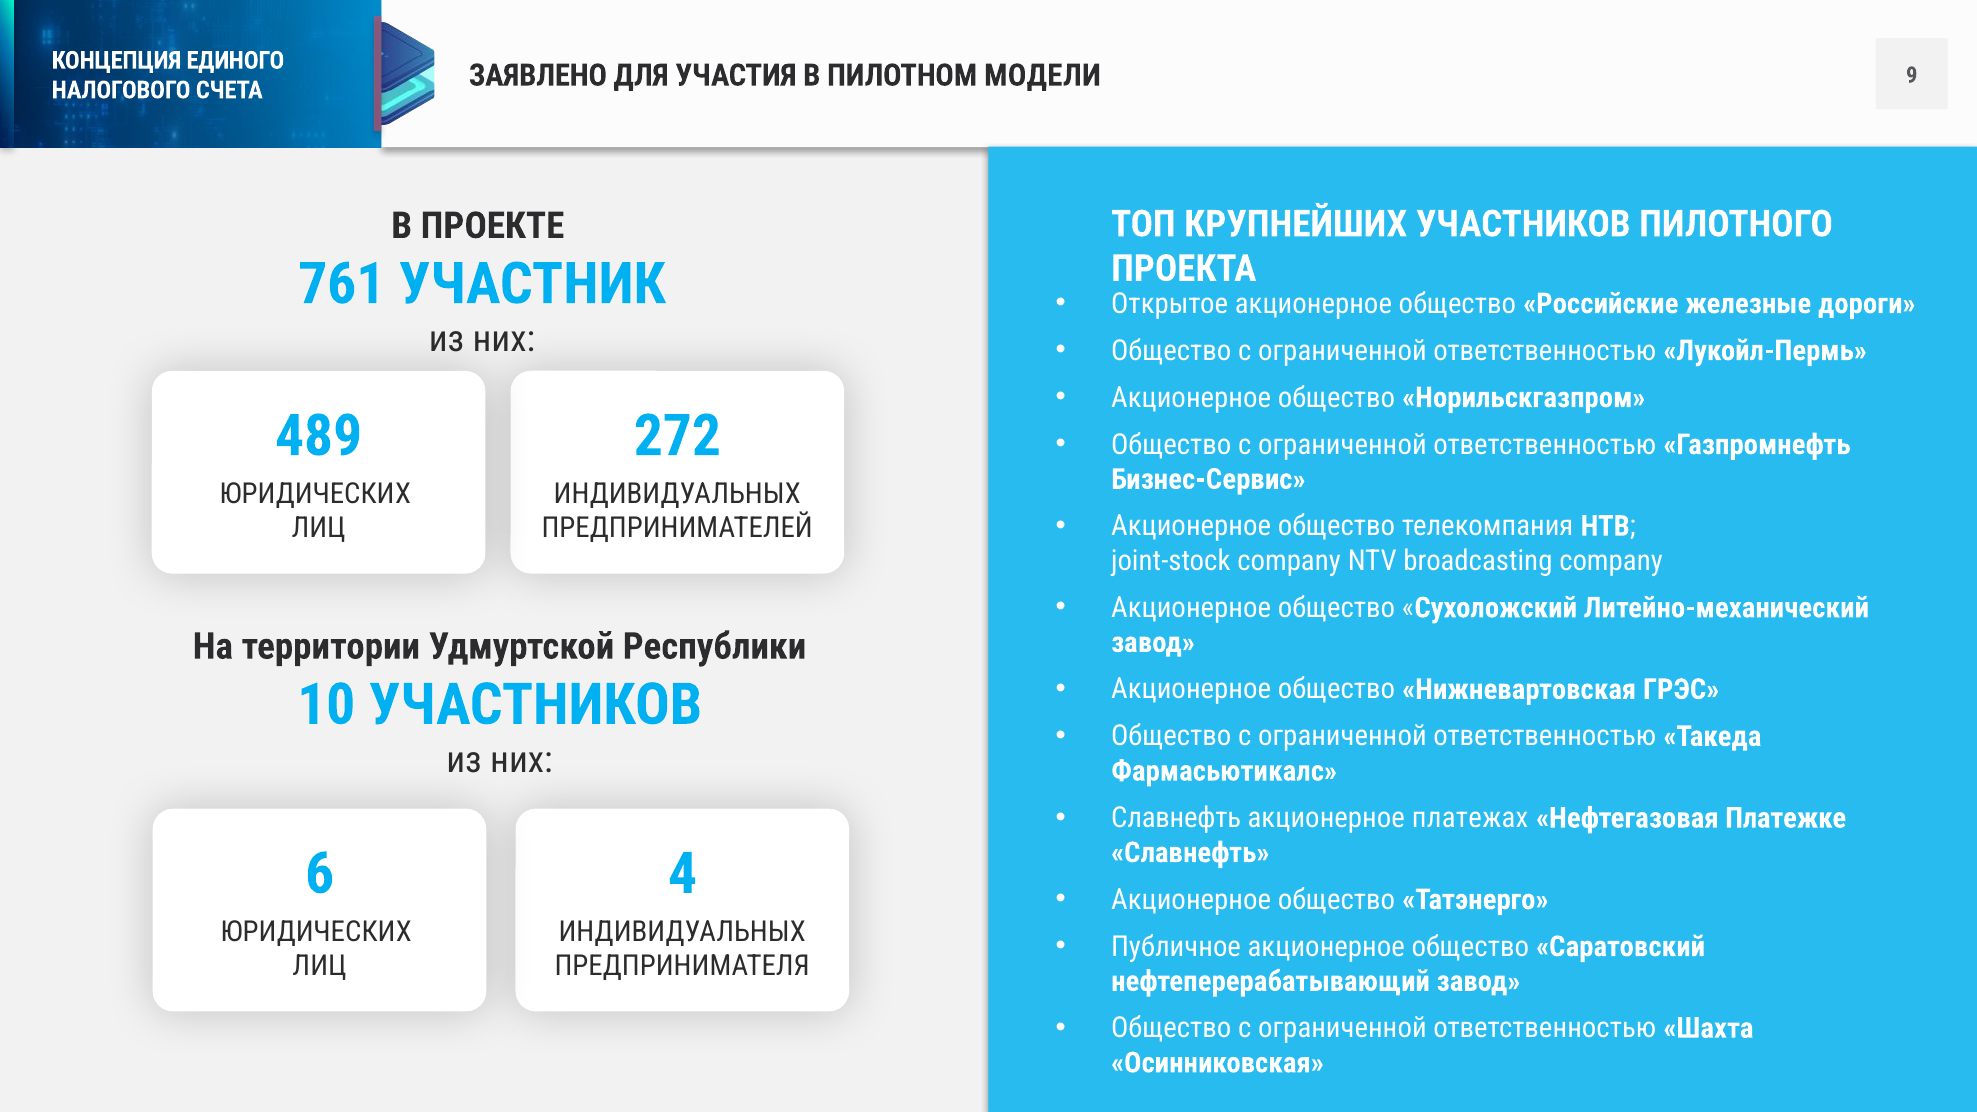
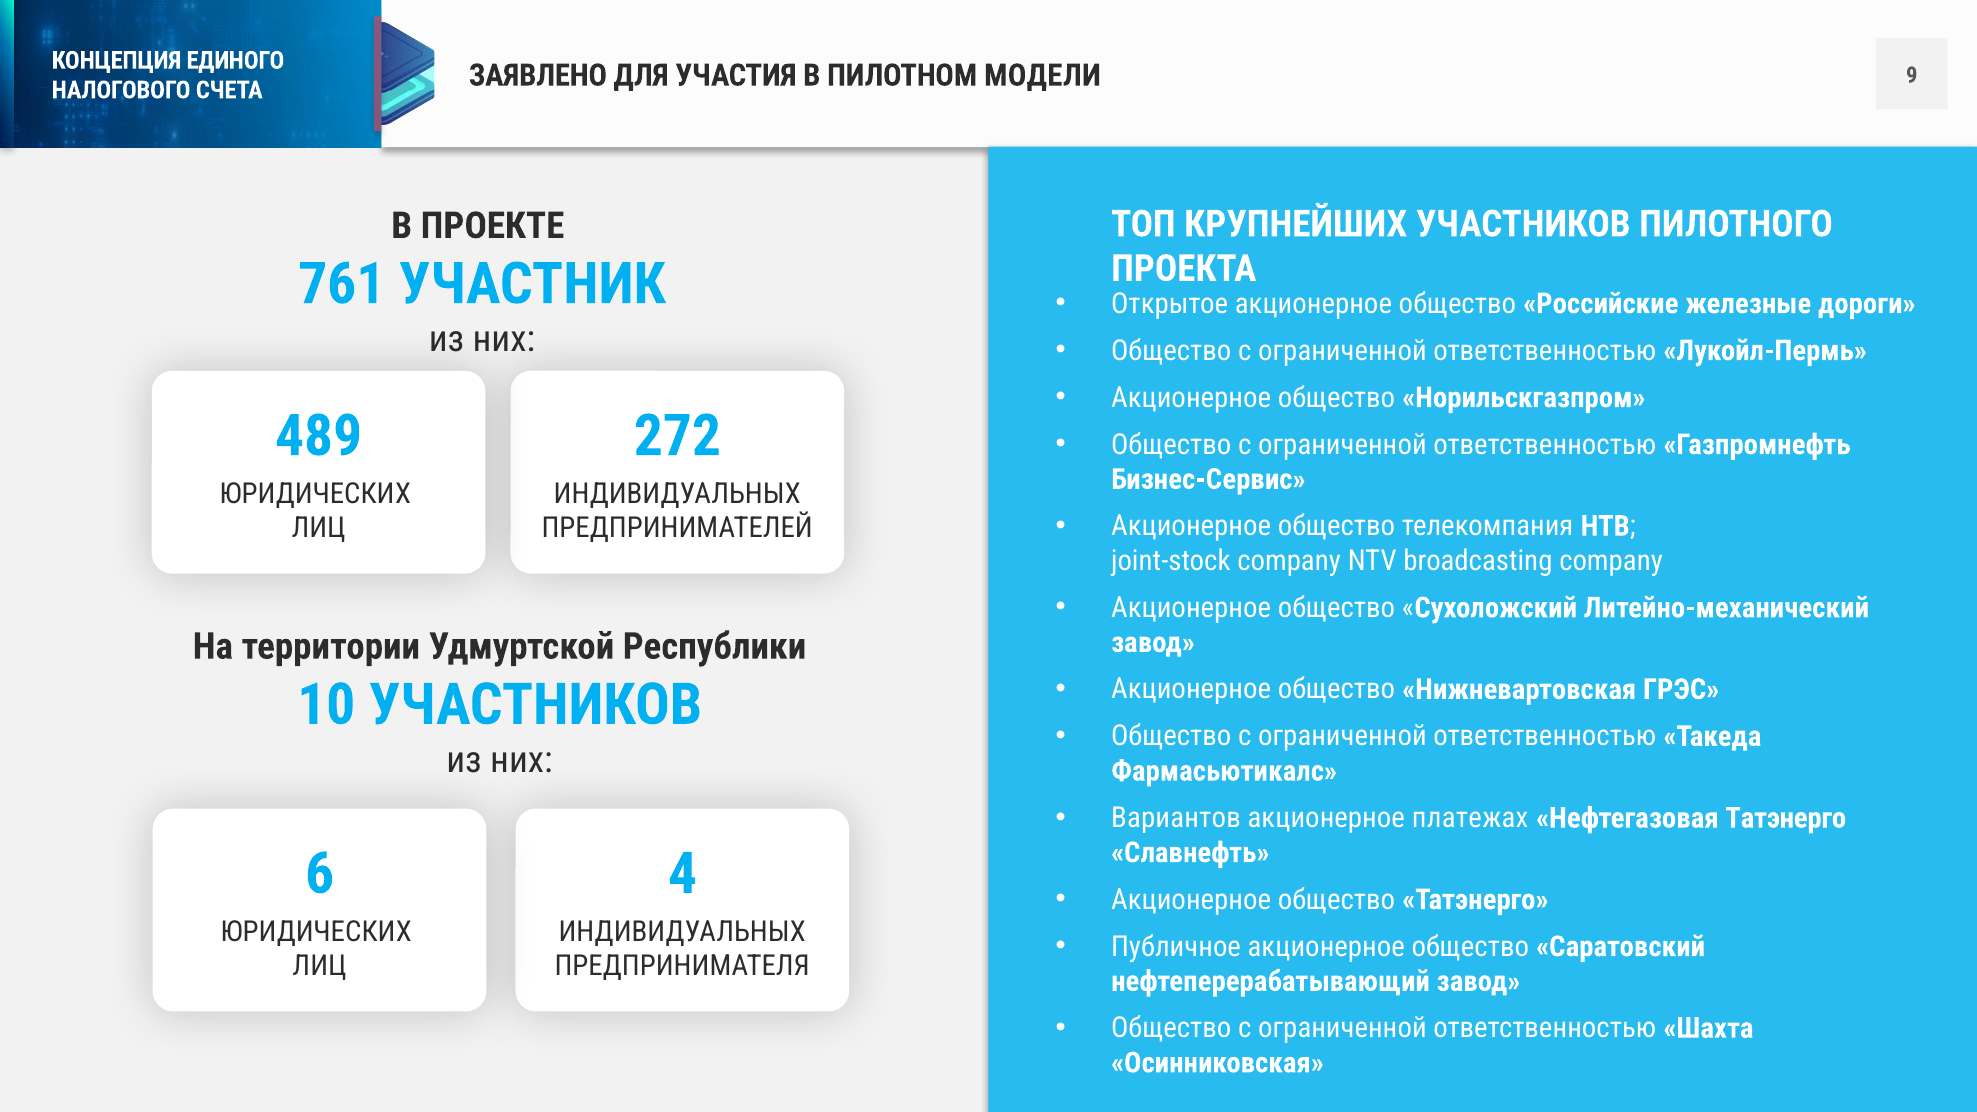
Славнефть: Славнефть -> Вариантов (1176, 818)
Нефтегазовая Платежке: Платежке -> Татэнерго (1786, 818)
